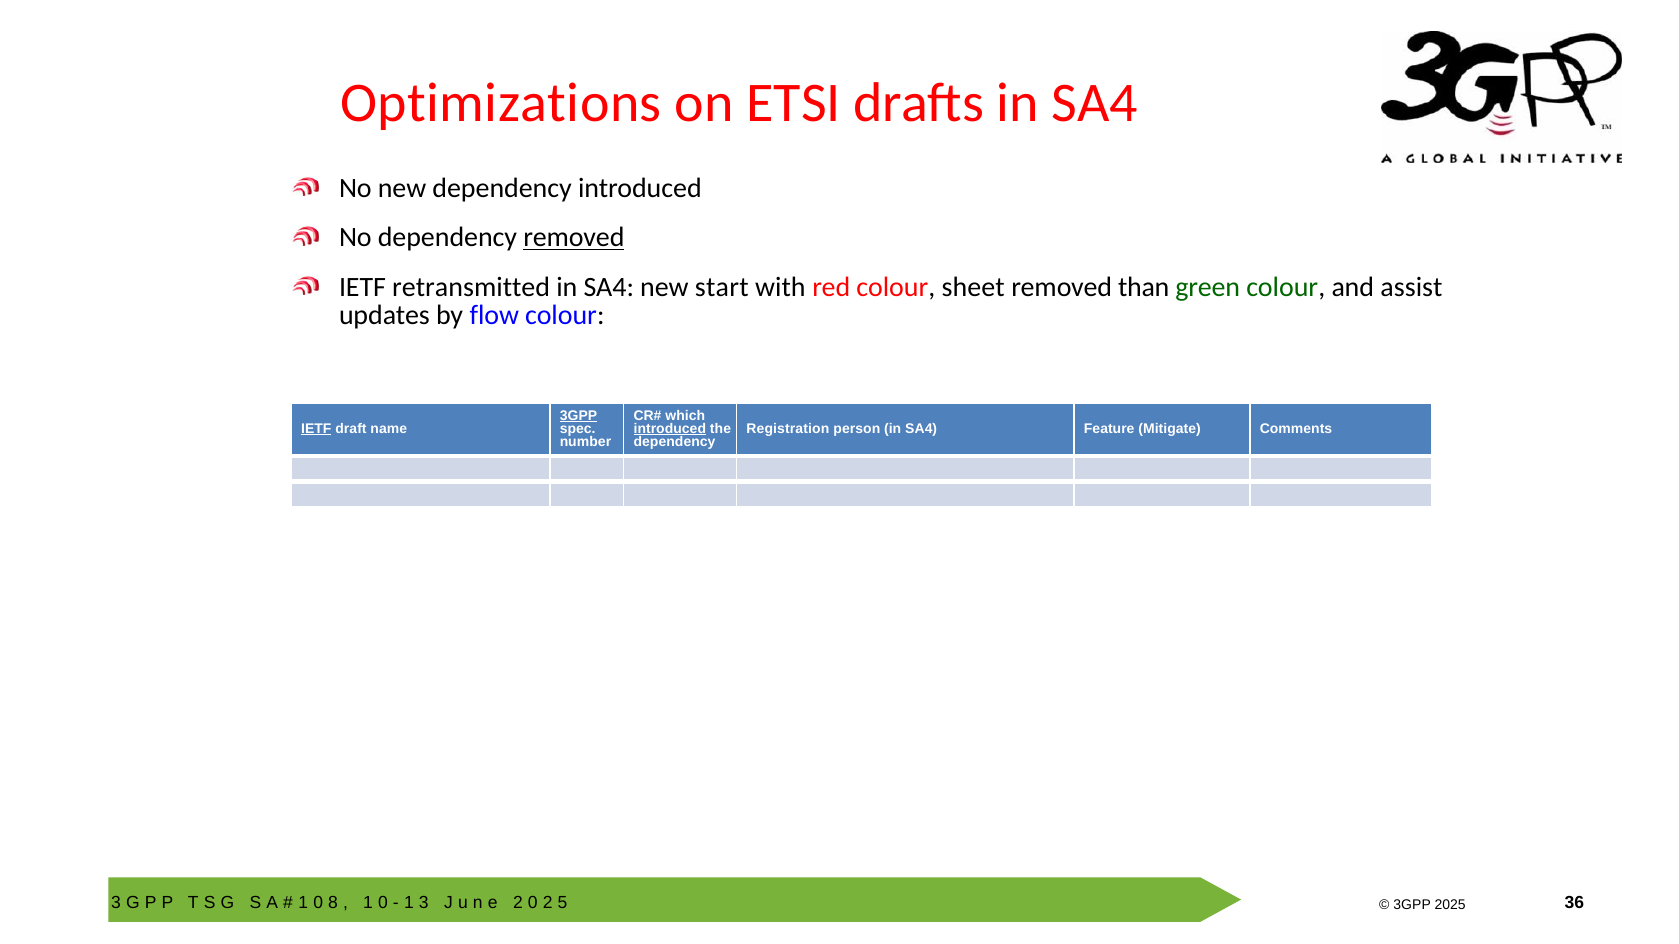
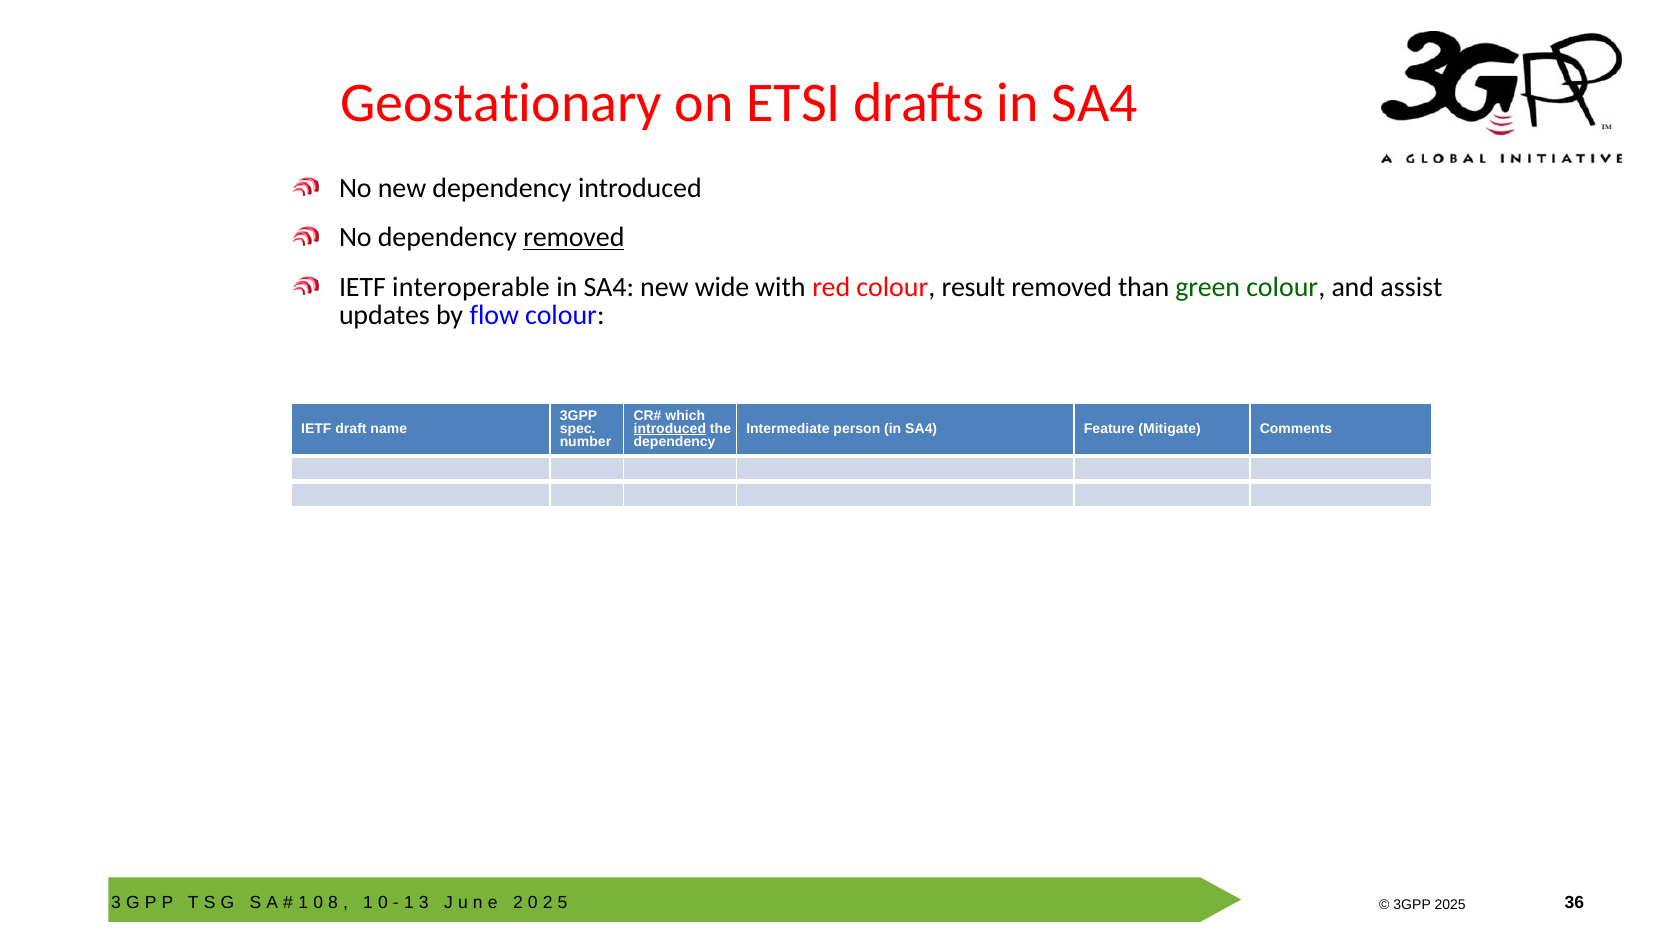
Optimizations: Optimizations -> Geostationary (501, 103)
retransmitted: retransmitted -> interoperable (471, 287)
start: start -> wide (722, 287)
sheet: sheet -> result (973, 287)
3GPP underline: present -> none (579, 416)
IETF underline: present -> none (316, 429)
Registration: Registration -> Intermediate (788, 429)
